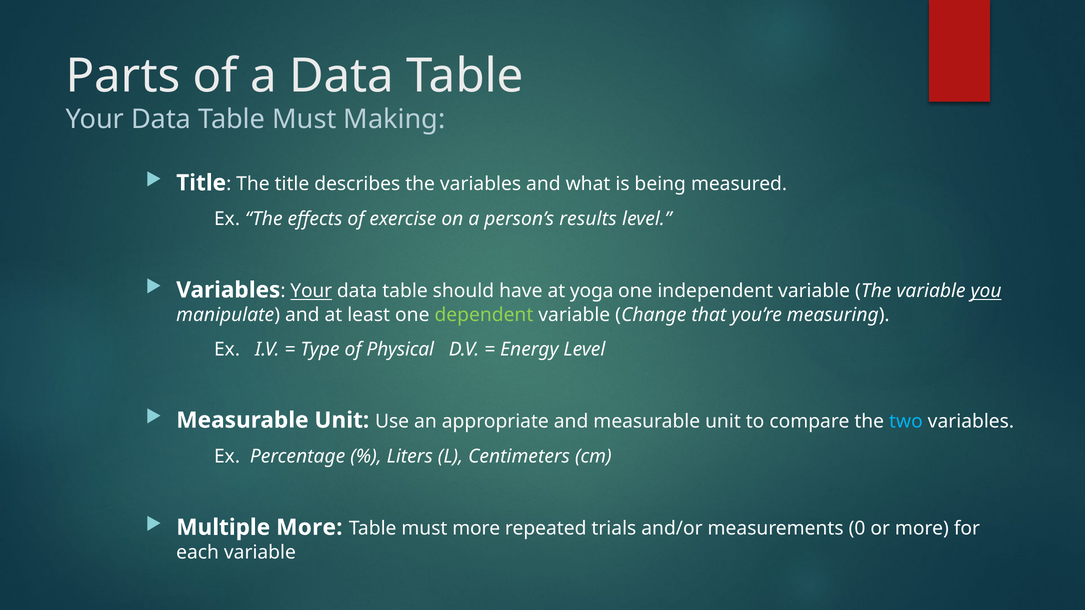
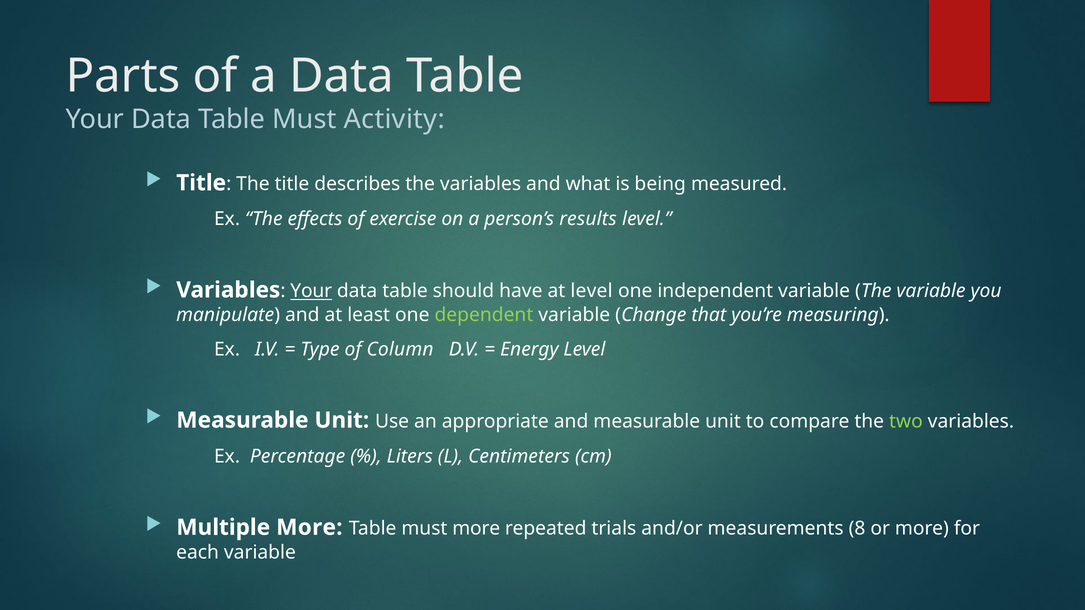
Making: Making -> Activity (394, 120)
at yoga: yoga -> level (592, 291)
you underline: present -> none (986, 291)
Physical: Physical -> Column (400, 349)
two colour: light blue -> light green (906, 422)
0: 0 -> 8 (857, 529)
